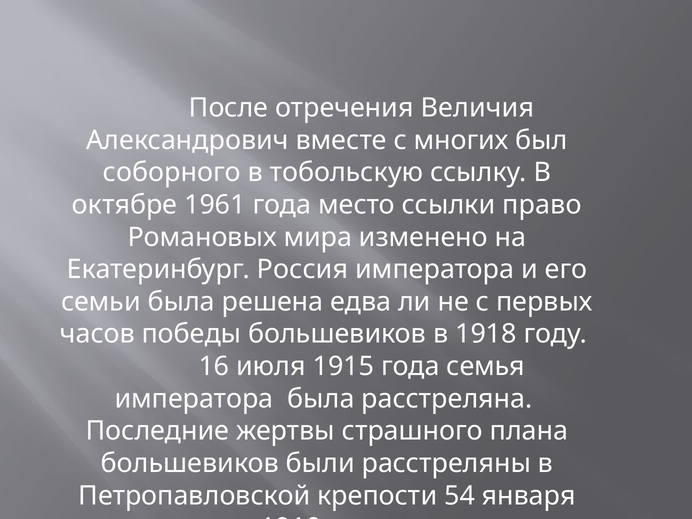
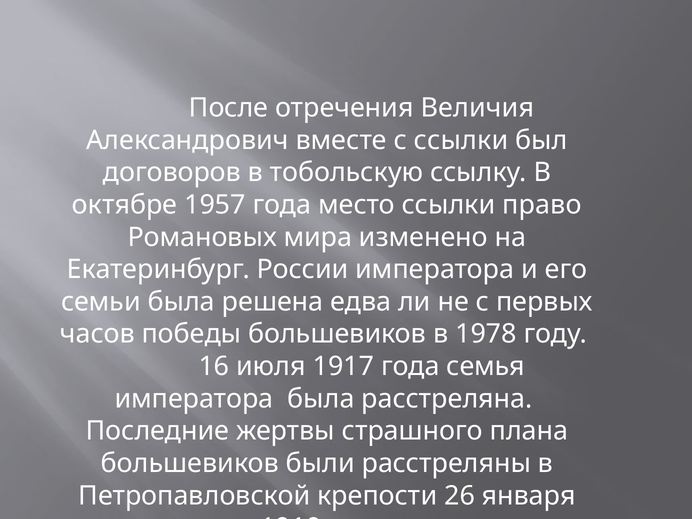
с многих: многих -> ссылки (461, 140)
соборного: соборного -> договоров (172, 173)
1961: 1961 -> 1957 (215, 205)
Екатеринбург Россия: Россия -> России (303, 269)
1918: 1918 -> 1978 (486, 334)
1915: 1915 -> 1917 (343, 366)
54: 54 -> 26 (460, 496)
